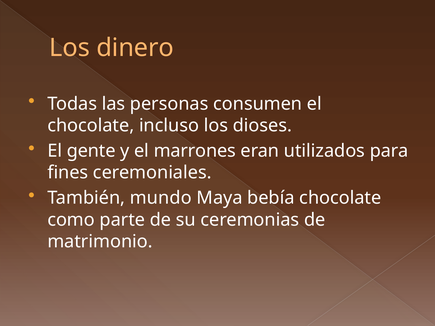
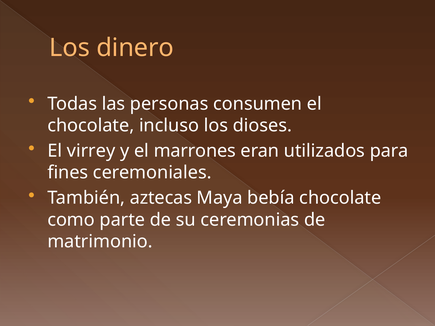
gente: gente -> virrey (91, 151)
mundo: mundo -> aztecas (161, 198)
